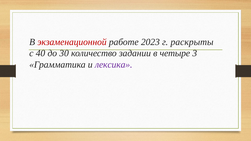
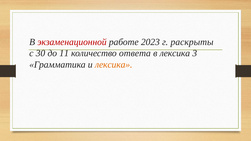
40: 40 -> 30 (40, 53)
30: 30 -> 11 (64, 53)
задании: задании -> ответа (135, 53)
в четыре: четыре -> лексика (175, 53)
лексика colour: purple -> orange (114, 65)
